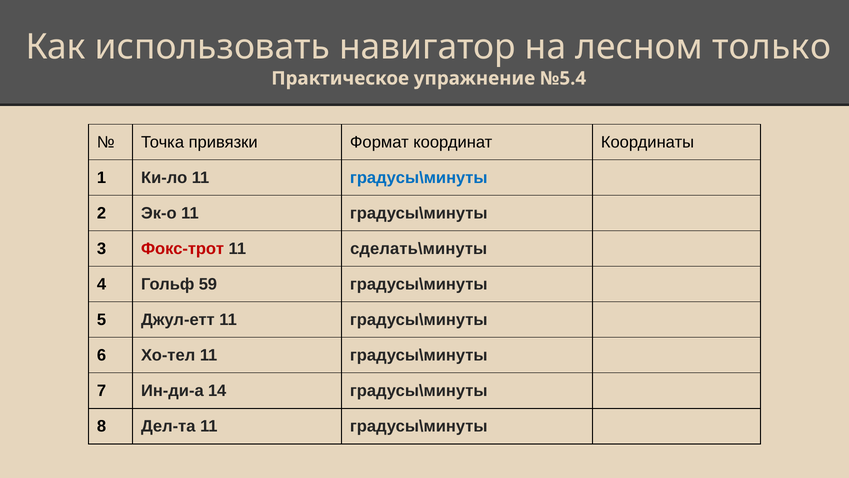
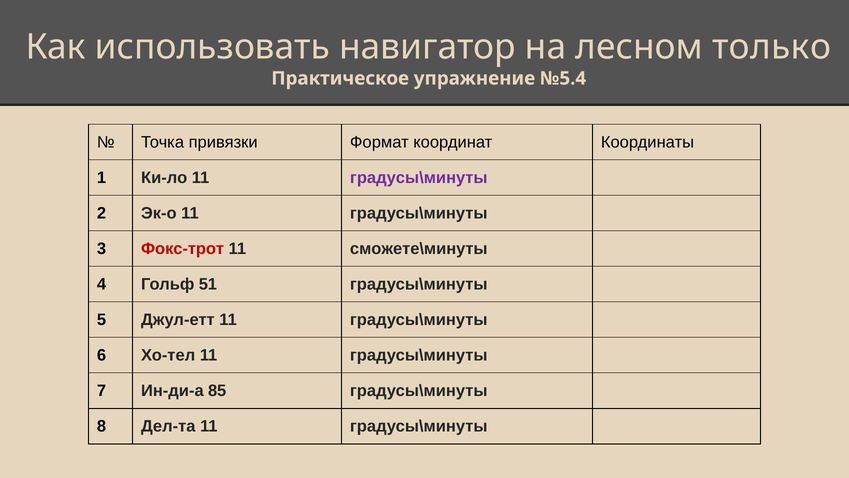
градусы\минуты colour: blue -> purple (419, 178)
сделать\минуты: сделать\минуты -> сможете\минуты (419, 249)
59: 59 -> 51 (208, 284)
14: 14 -> 85 (217, 391)
